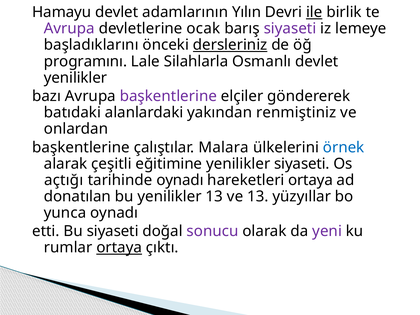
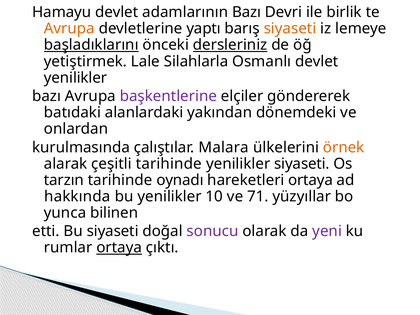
adamlarının Yılın: Yılın -> Bazı (247, 12)
ile underline: present -> none (314, 12)
Avrupa colour: purple -> orange (69, 29)
ocak: ocak -> yaptı (204, 29)
siyaseti colour: purple -> orange (290, 29)
başladıklarını underline: none -> present (91, 45)
programını: programını -> yetiştirmek (85, 61)
renmiştiniz: renmiştiniz -> dönemdeki (296, 113)
başkentlerine: başkentlerine -> kurulmasında (81, 147)
örnek colour: blue -> orange (344, 147)
çeşitli eğitimine: eğitimine -> tarihinde (169, 164)
açtığı: açtığı -> tarzın (64, 180)
donatılan: donatılan -> hakkında (77, 196)
yenilikler 13: 13 -> 10 (214, 196)
ve 13: 13 -> 71 (258, 196)
yunca oynadı: oynadı -> bilinen (114, 213)
